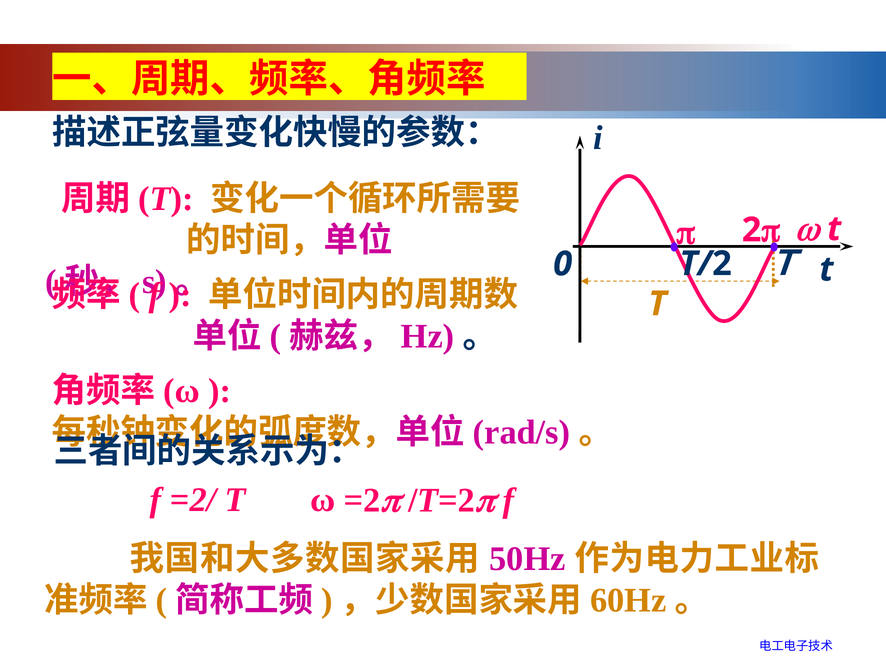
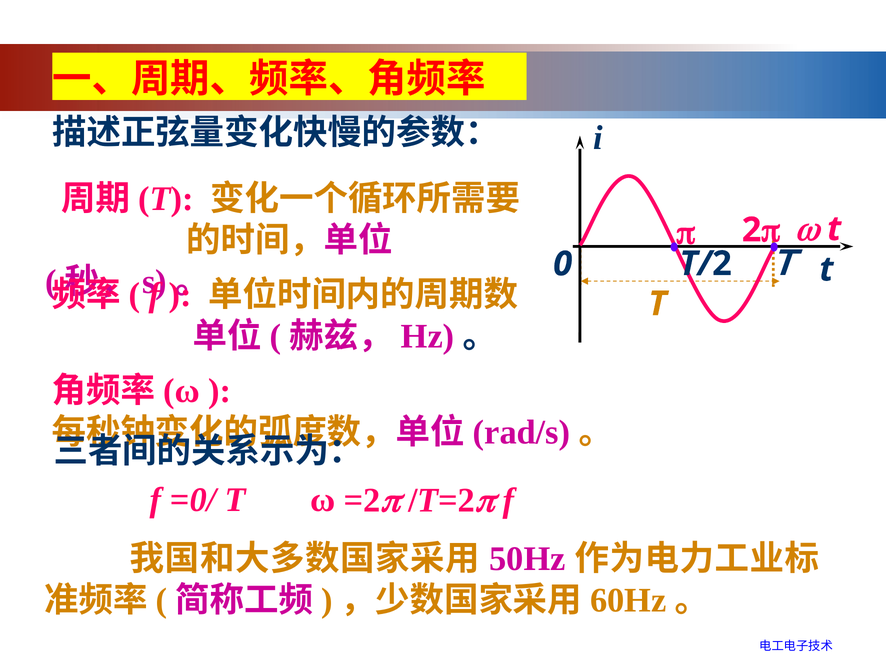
=2/: =2/ -> =0/ (193, 500)
